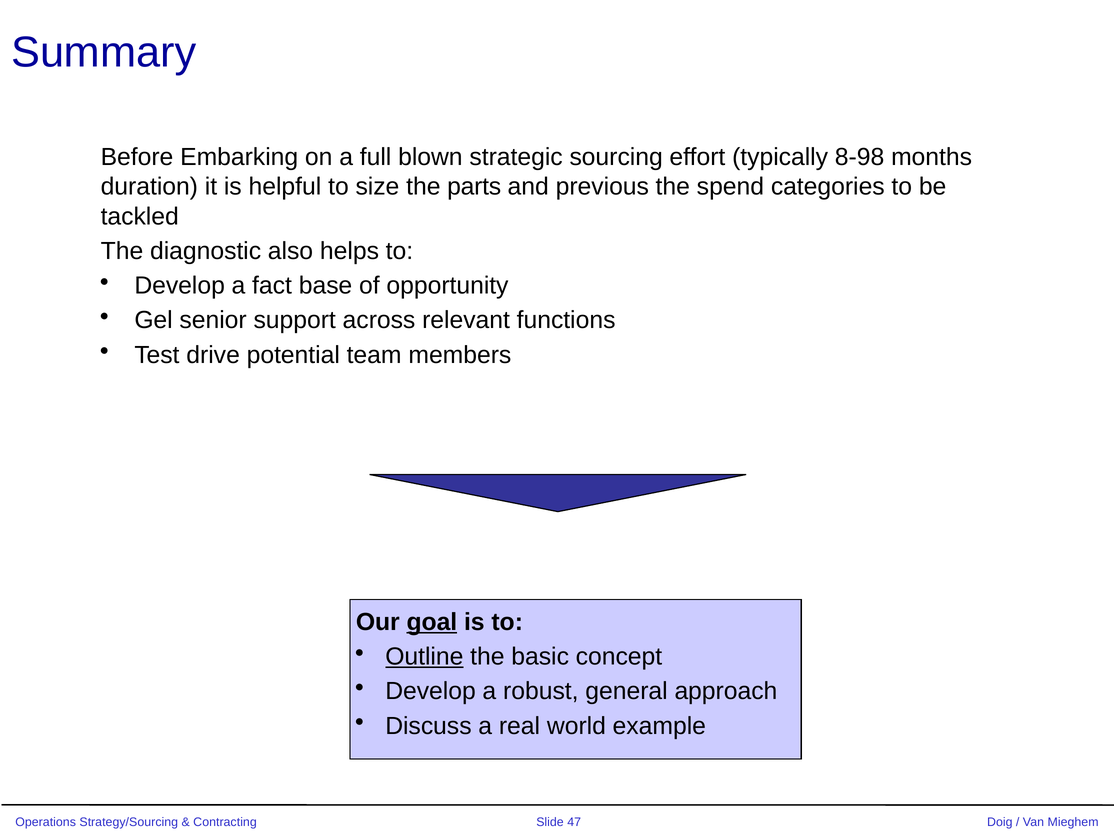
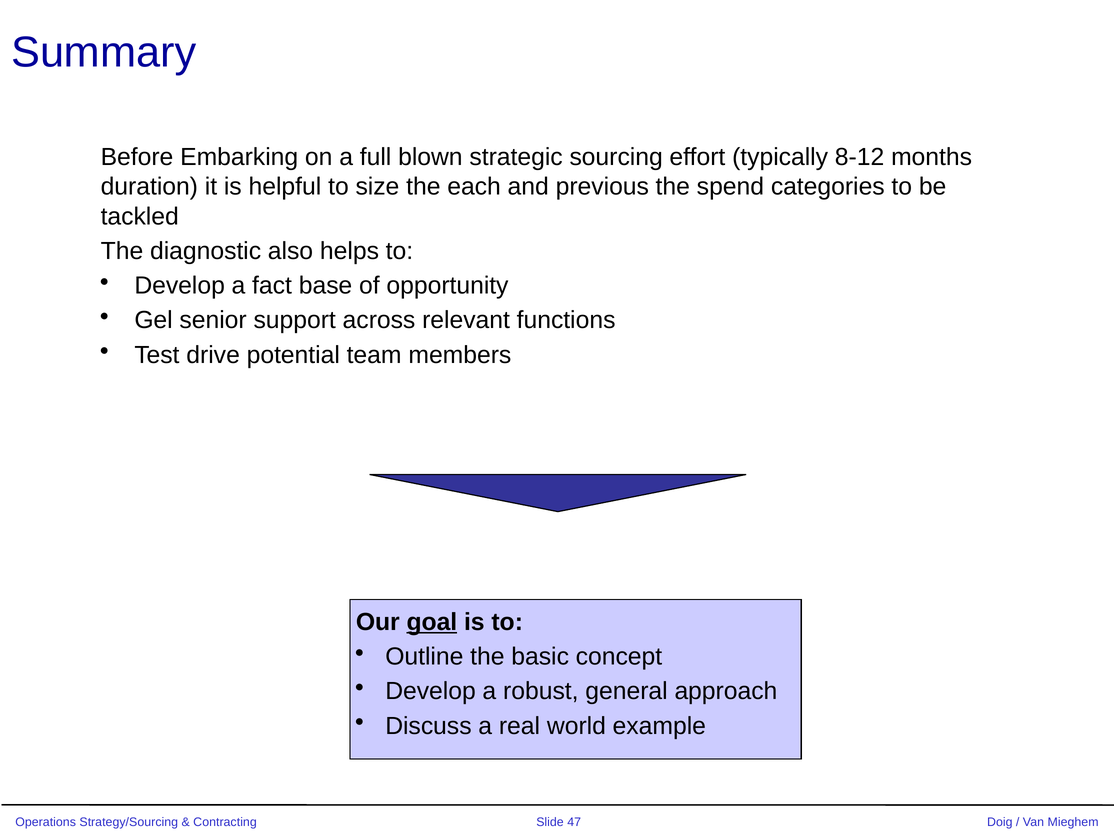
8-98: 8-98 -> 8-12 (860, 157)
parts: parts -> each (474, 187)
Outline underline: present -> none (424, 657)
